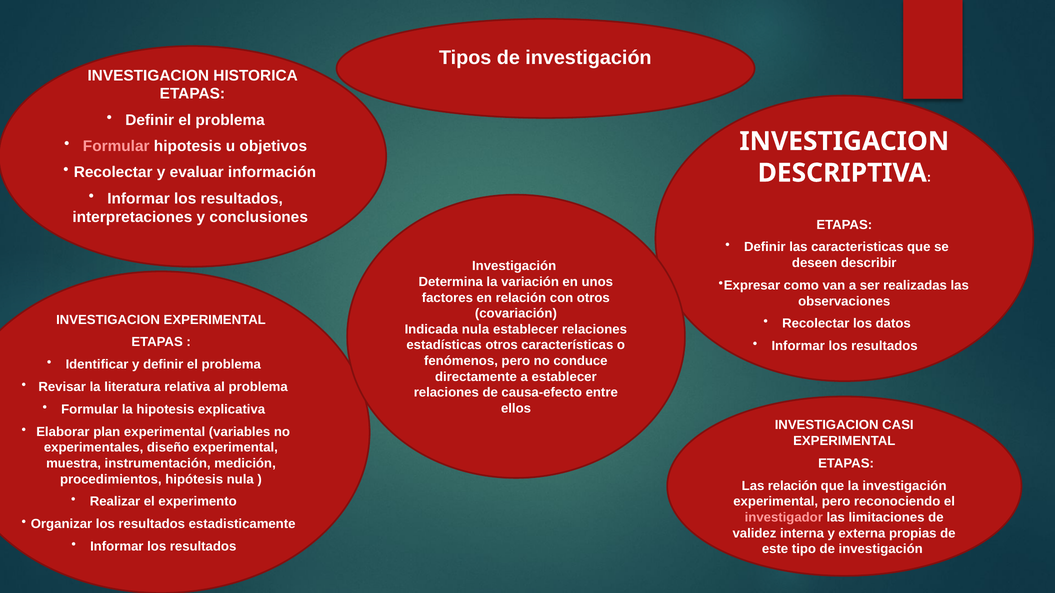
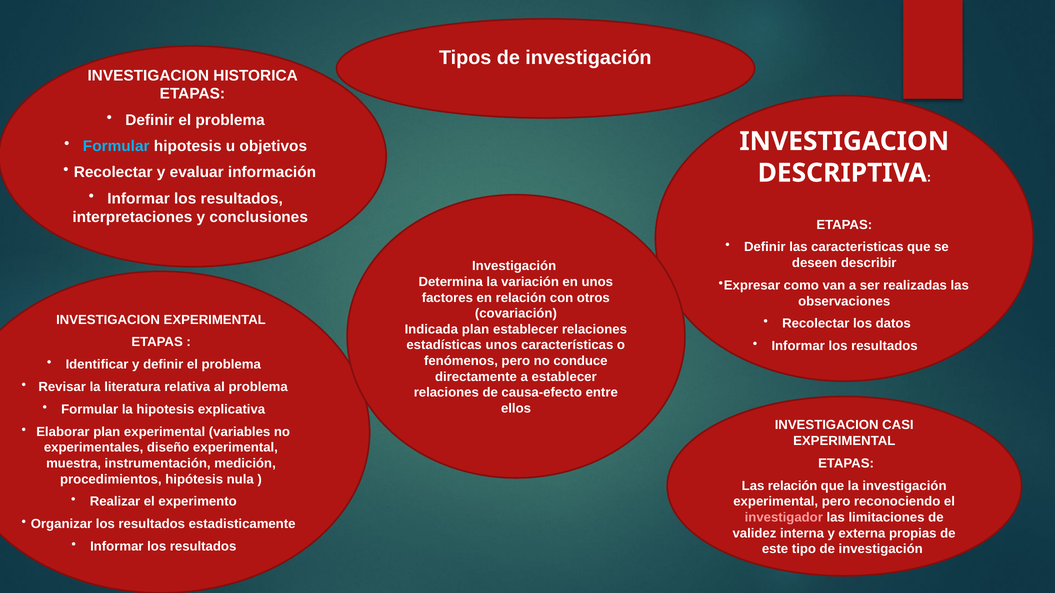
Formular colour: pink -> light blue (116, 146)
Indicada nula: nula -> plan (475, 330)
estadísticas otros: otros -> unos (501, 345)
